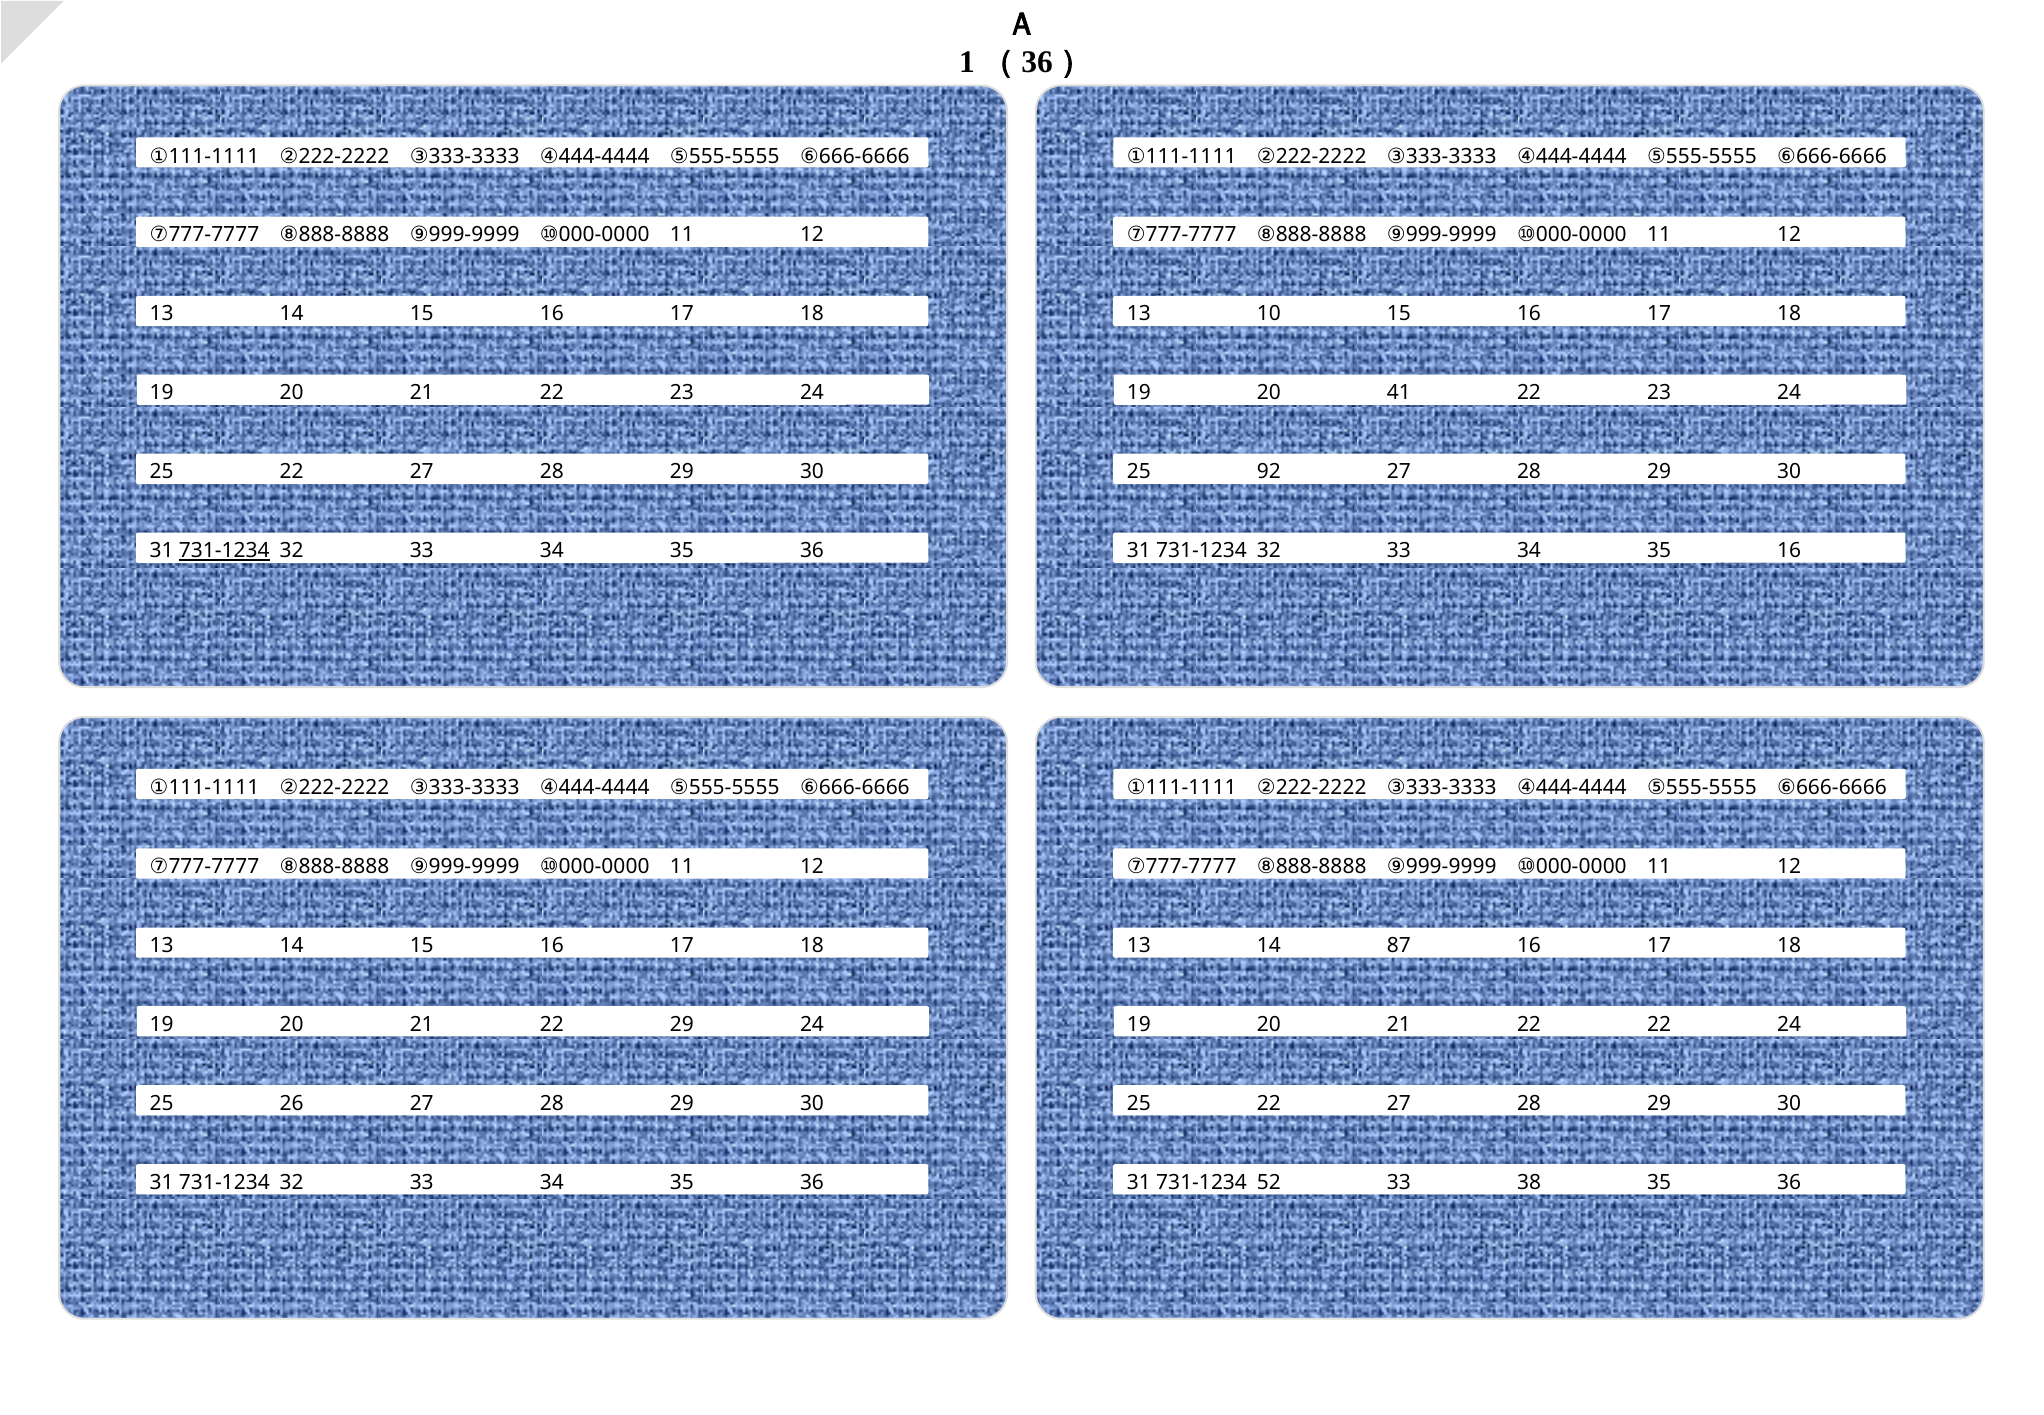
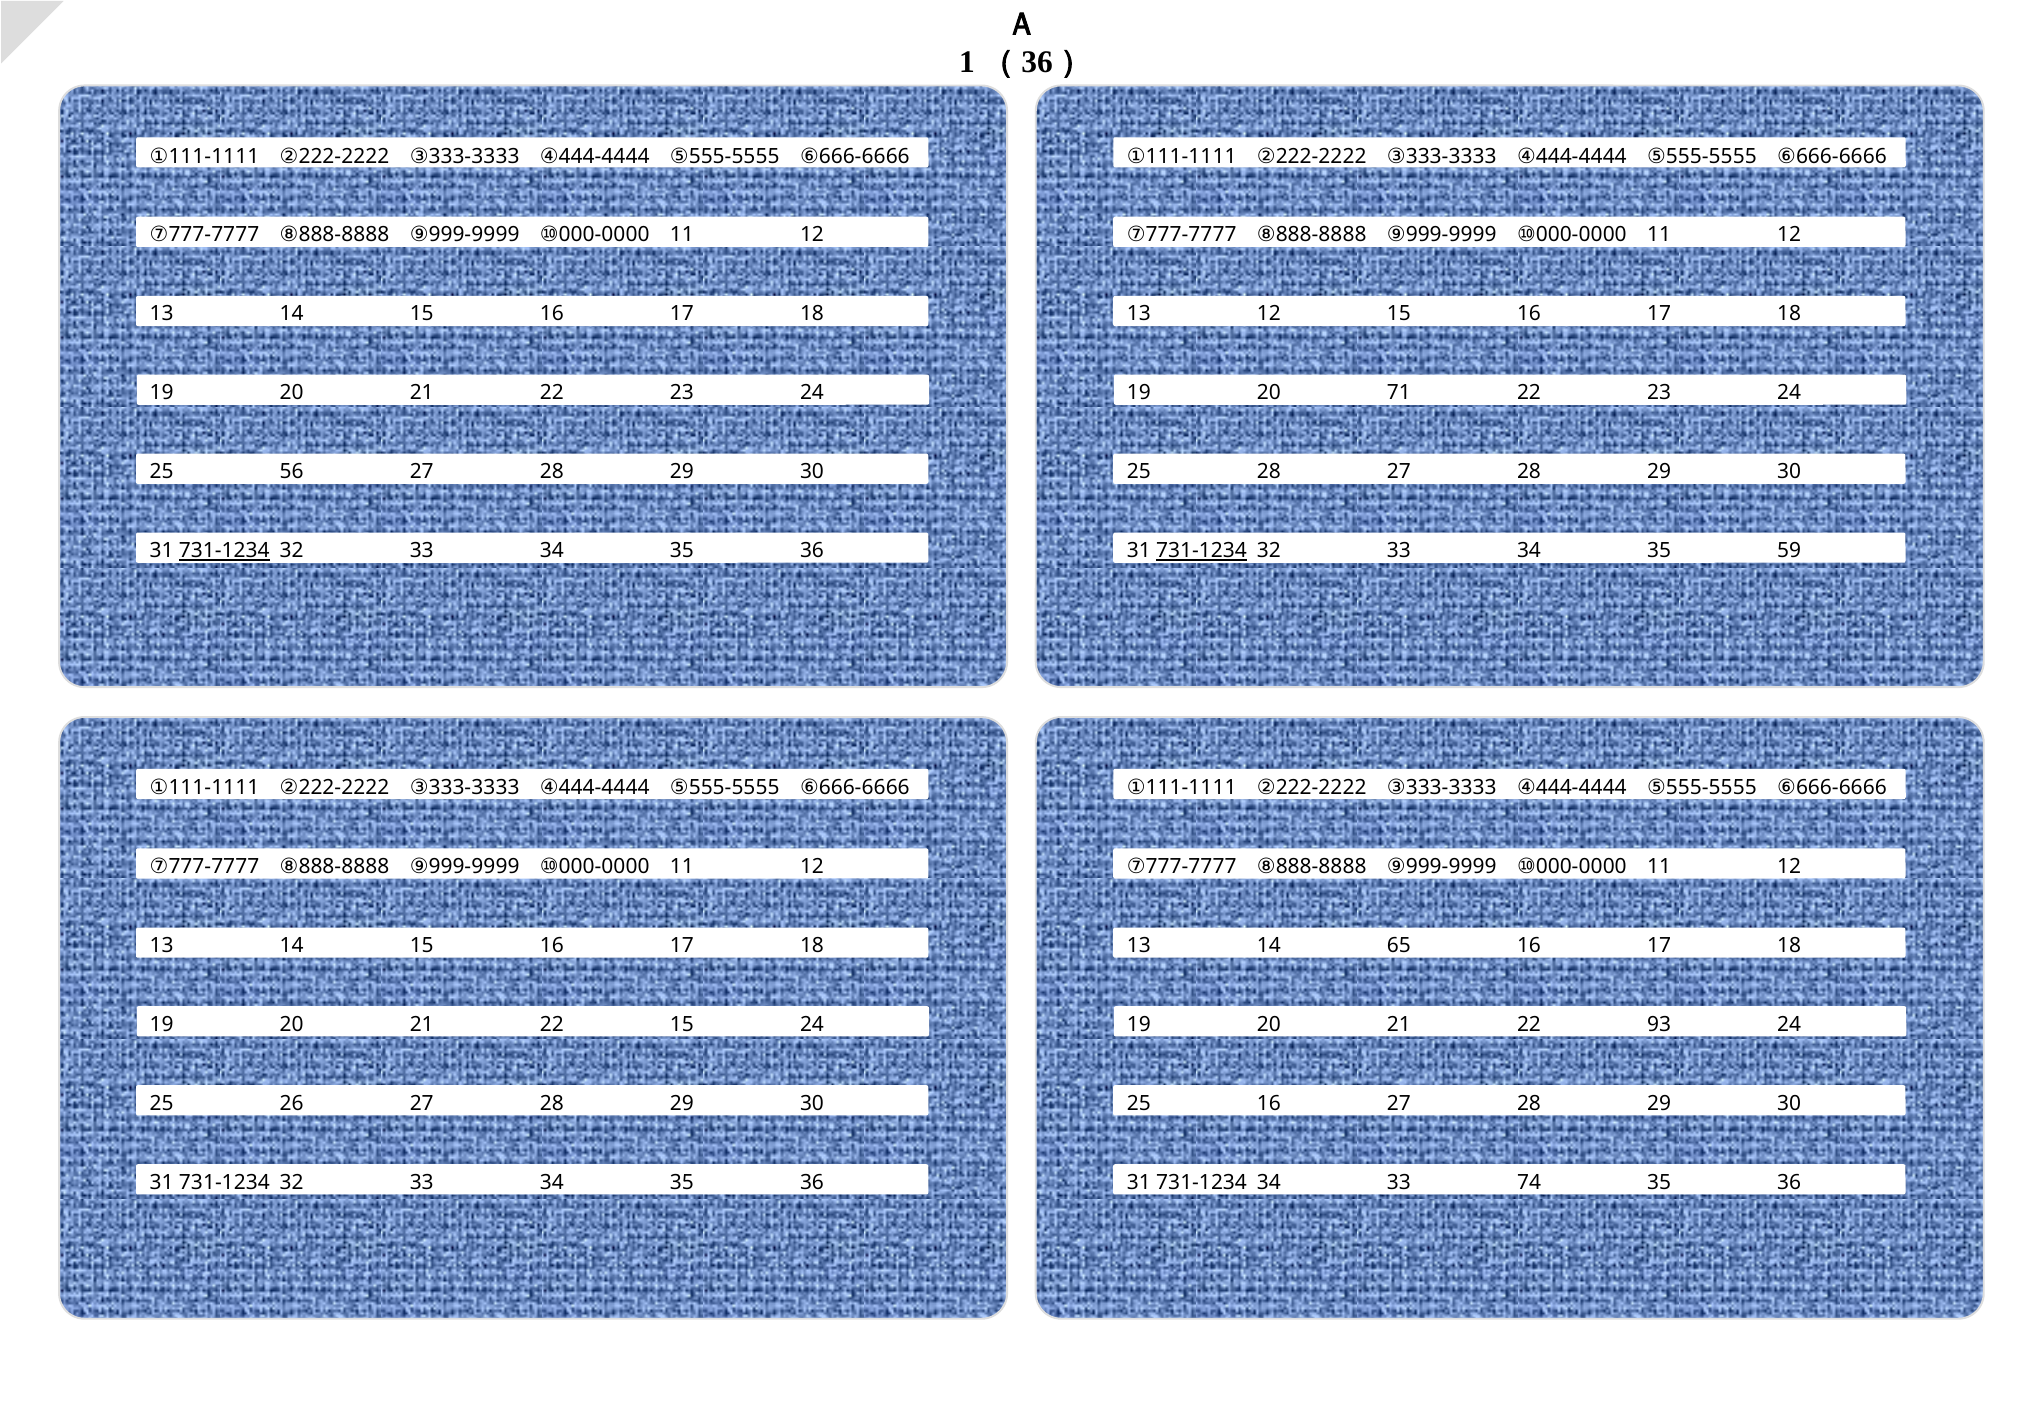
13 10: 10 -> 12 (1269, 314)
41: 41 -> 71 (1399, 393)
22: 22 -> 56 (292, 472)
25 92: 92 -> 28 (1269, 472)
731-1234 underline: none -> present (1202, 551)
35 16: 16 -> 59 (1789, 551)
87: 87 -> 65 (1399, 946)
22 29: 29 -> 15 (682, 1025)
22 22: 22 -> 93 (1659, 1025)
22: 22 -> 16 (1269, 1104)
731-1234 52: 52 -> 34 (1269, 1183)
38: 38 -> 74 (1529, 1183)
